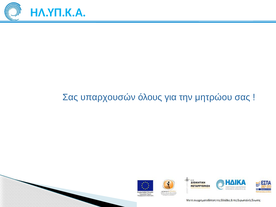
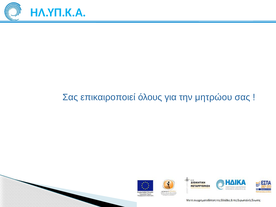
υπαρχουσών: υπαρχουσών -> επικαιροποιεί (108, 97)
